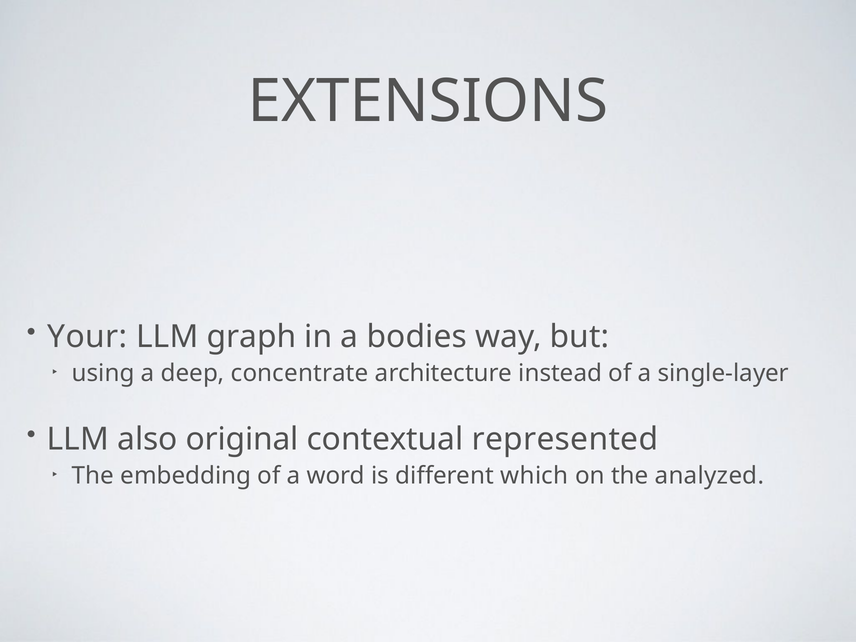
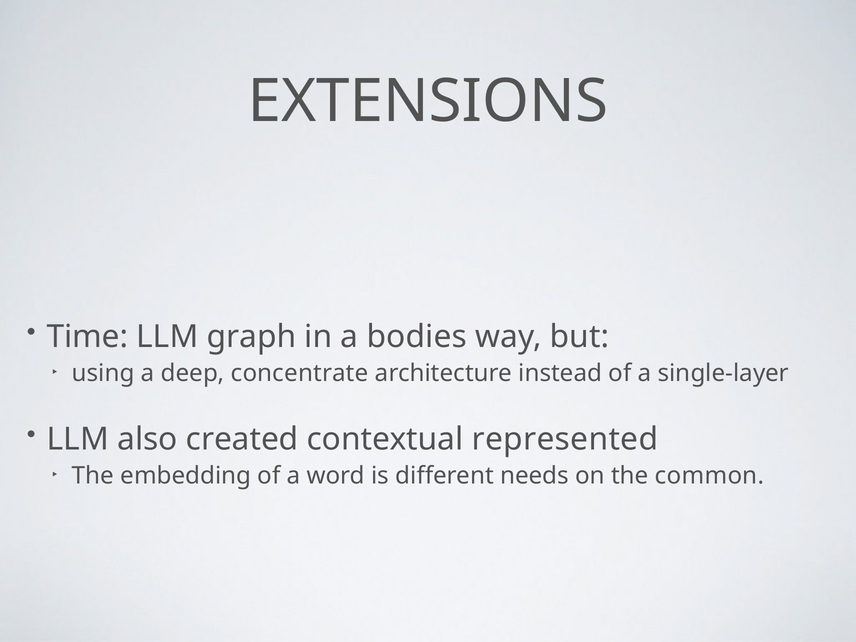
Your: Your -> Time (88, 337)
original: original -> created (242, 439)
which: which -> needs (535, 476)
analyzed: analyzed -> common (710, 476)
